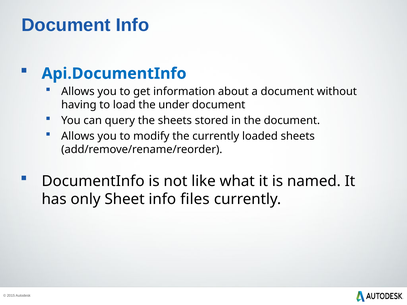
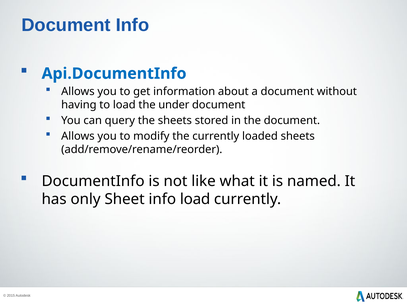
info files: files -> load (195, 199)
